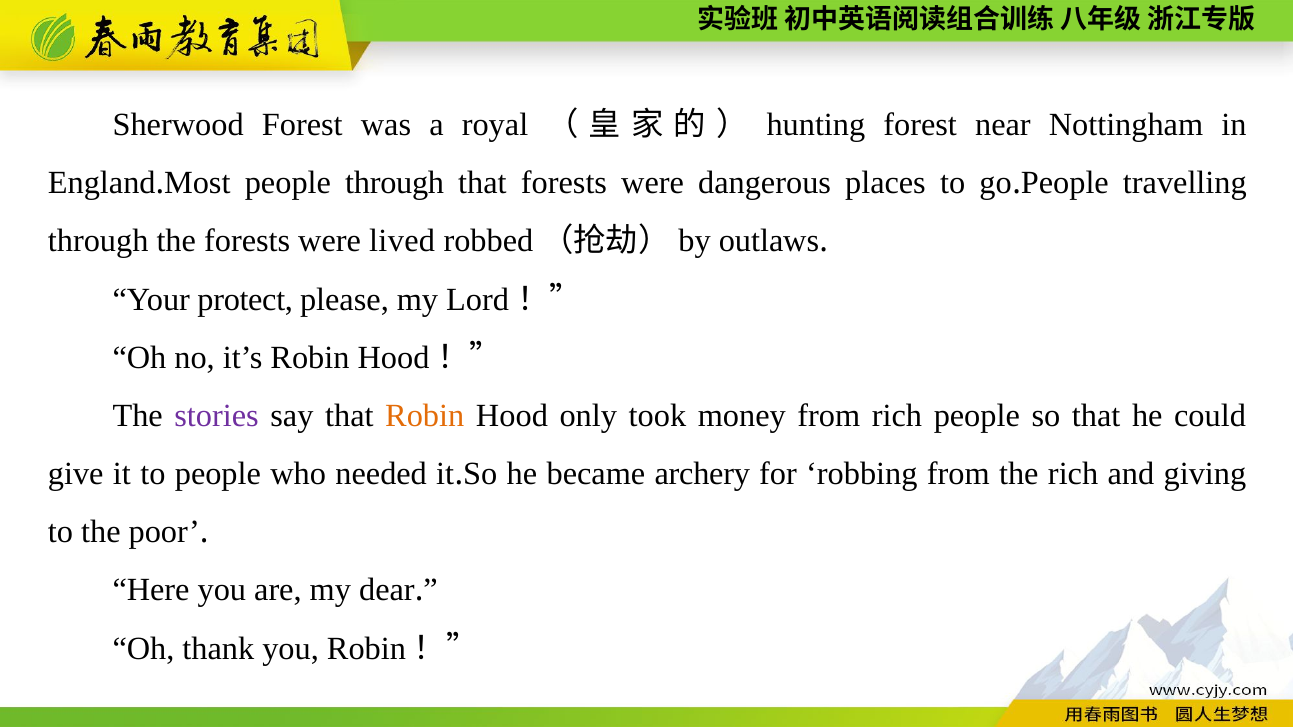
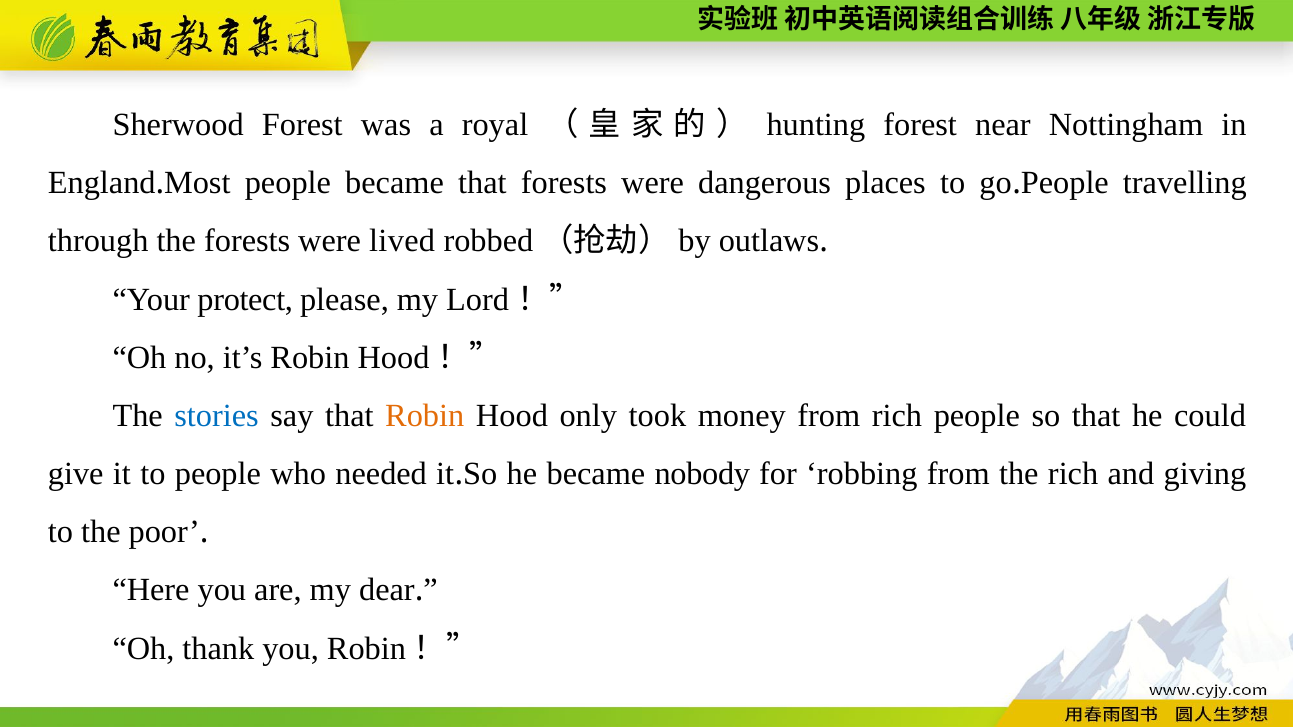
people through: through -> became (395, 183)
stories colour: purple -> blue (217, 416)
archery: archery -> nobody (702, 474)
